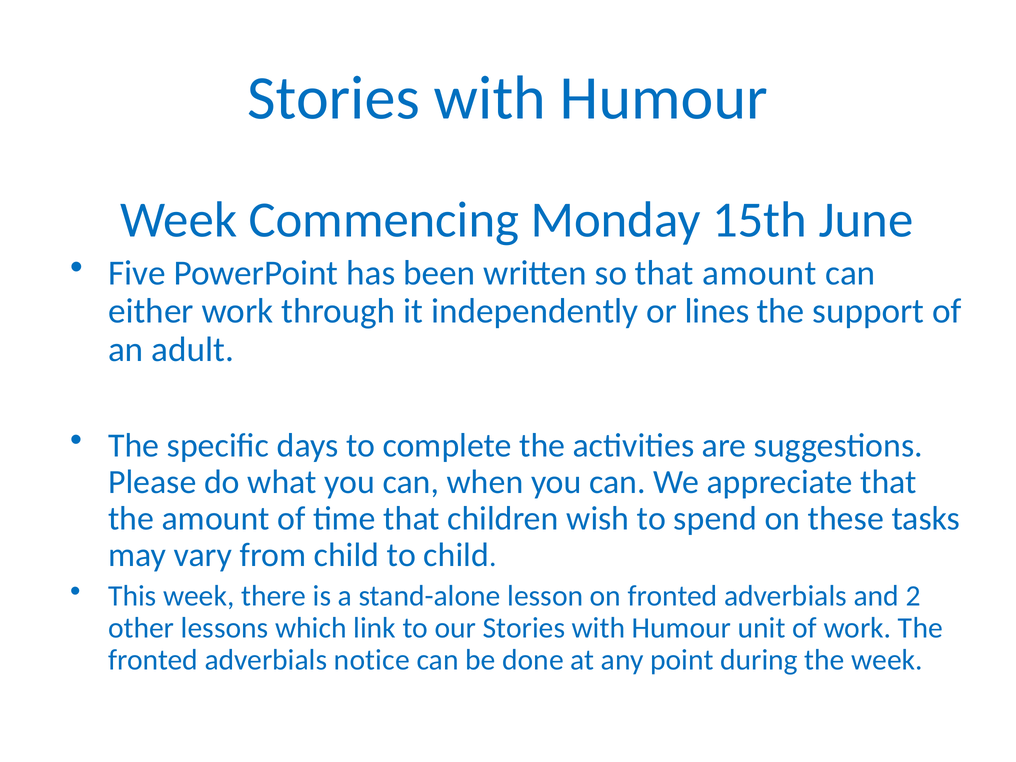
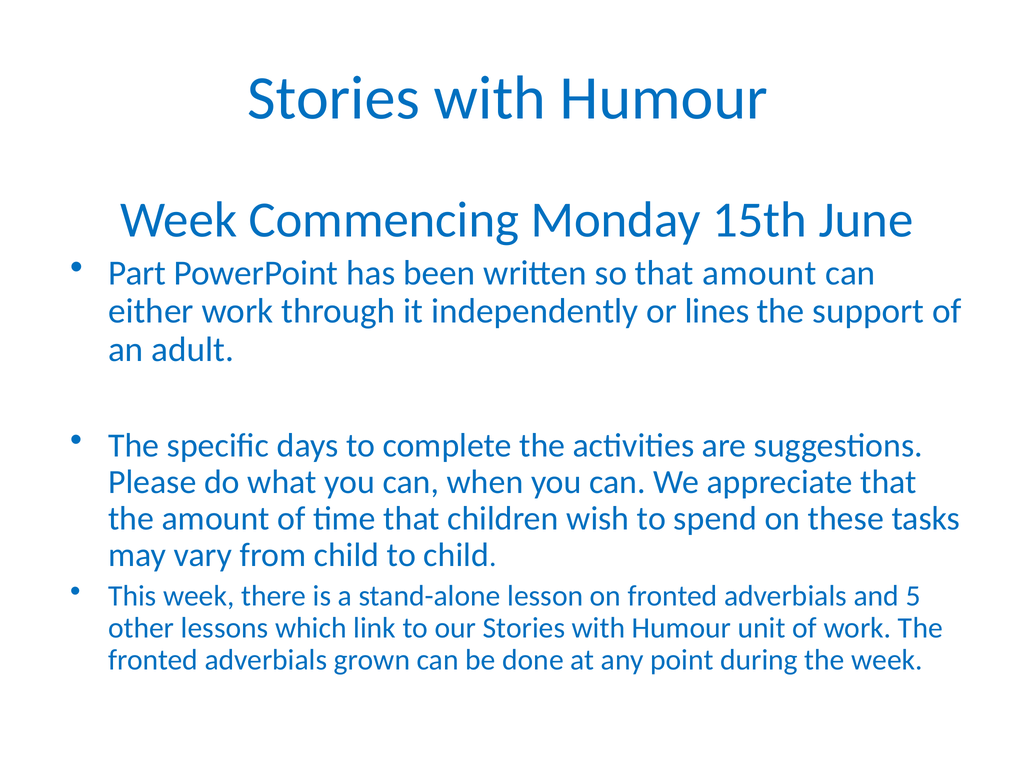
Five: Five -> Part (137, 273)
2: 2 -> 5 (913, 596)
notice: notice -> grown (372, 660)
